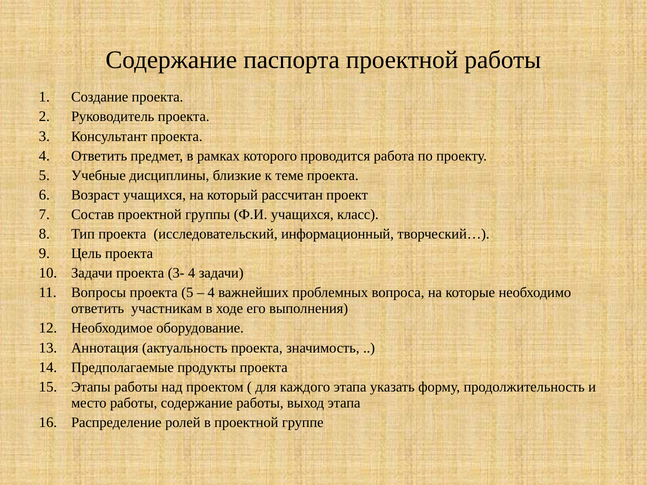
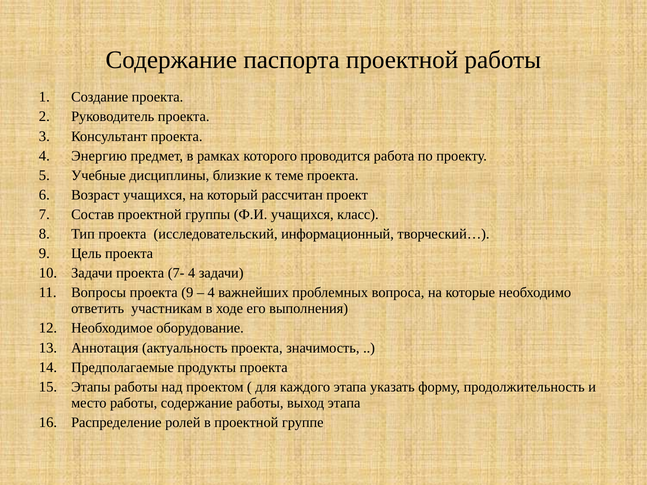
4 Ответить: Ответить -> Энергию (99, 156)
3-: 3- -> 7- (176, 273)
проекта 5: 5 -> 9 (187, 293)
